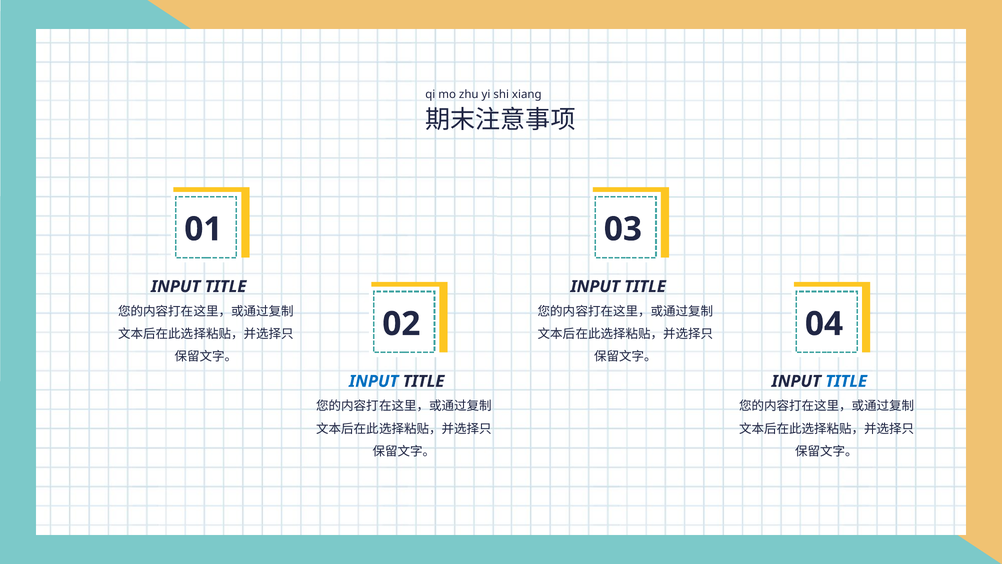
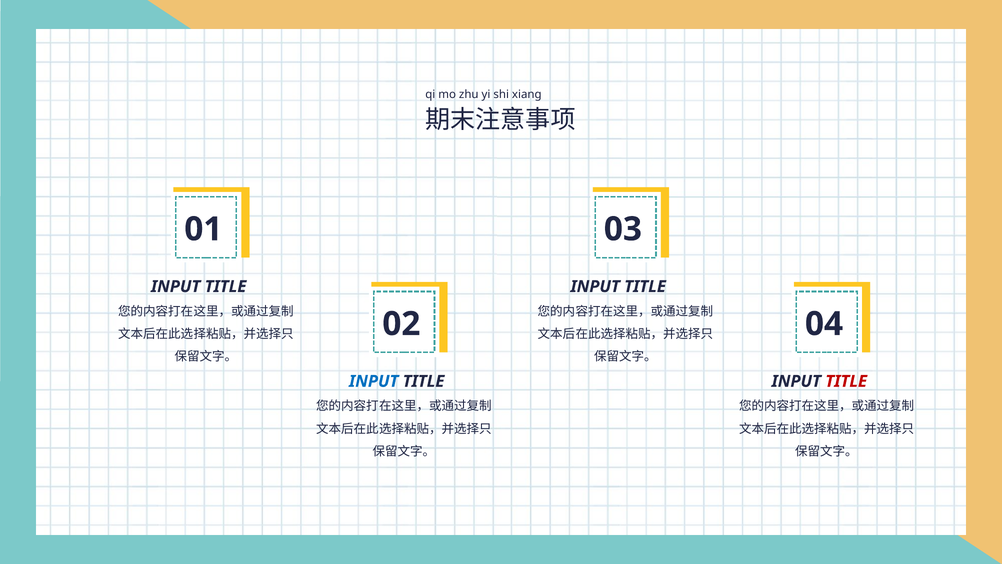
TITLE colour: blue -> red (846, 381)
